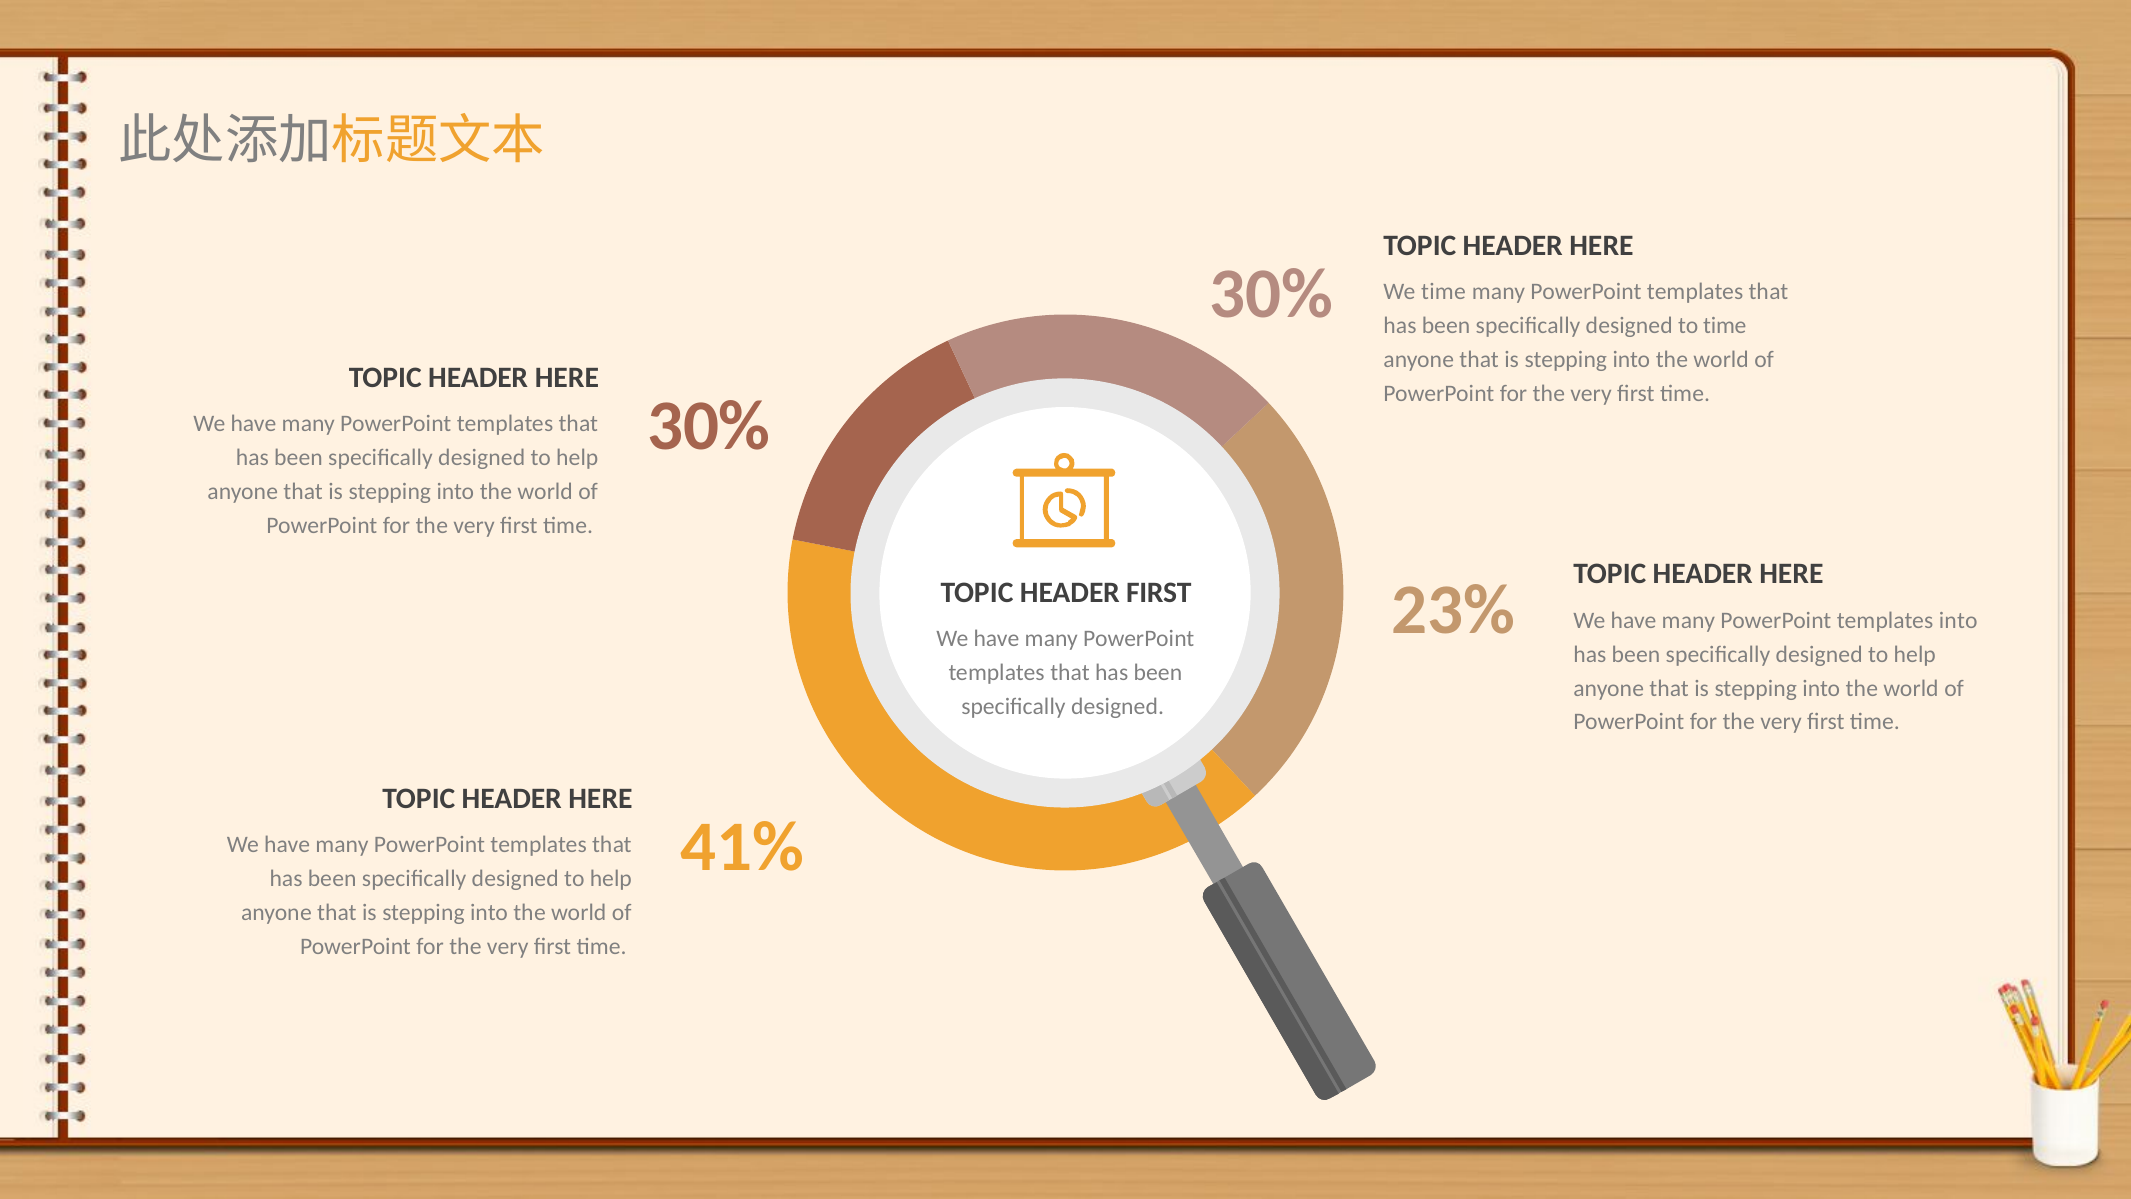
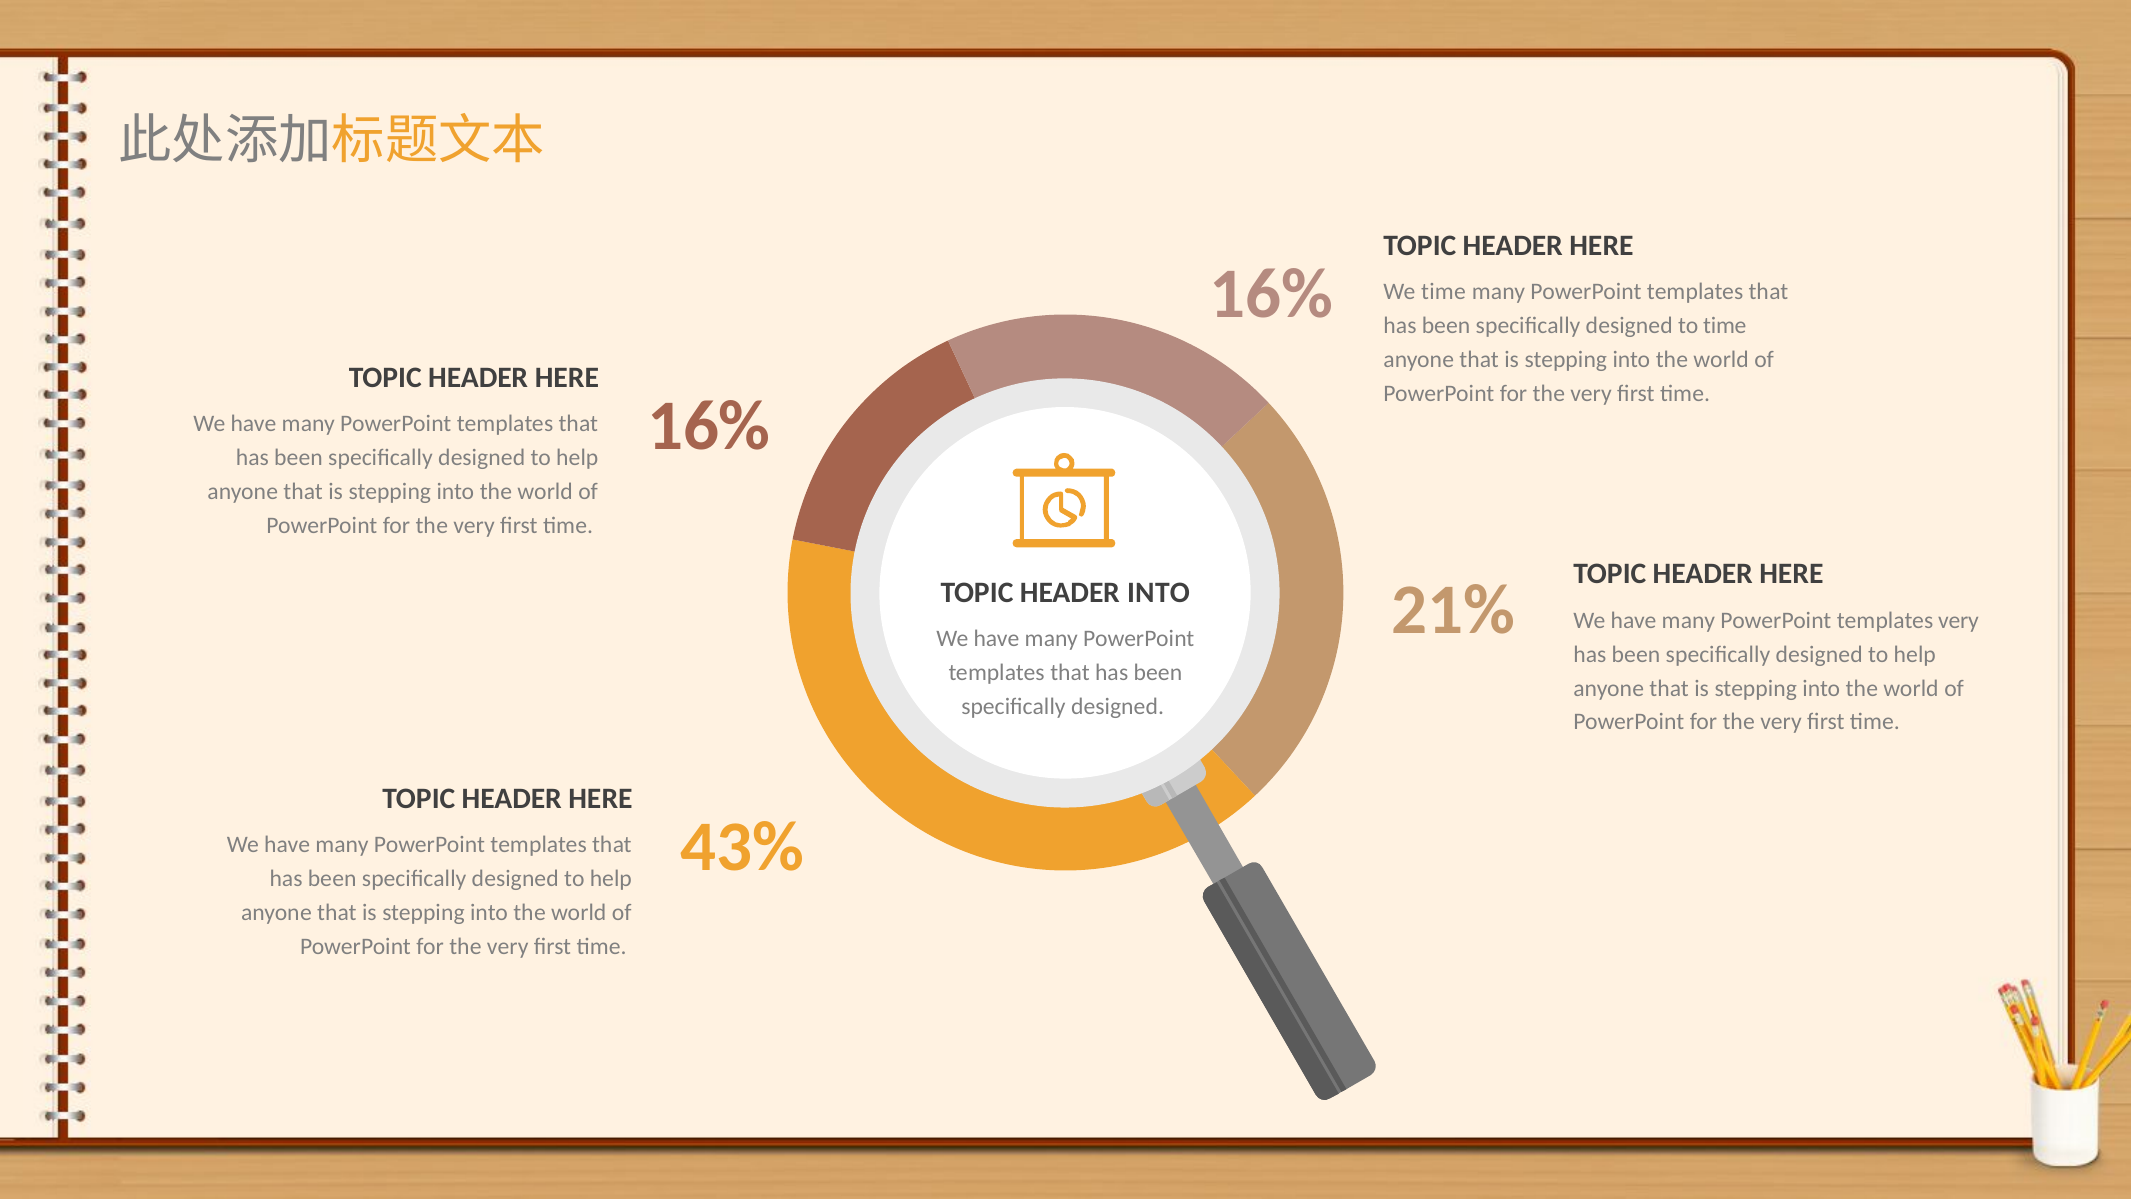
30%: 30% -> 16% (1271, 294)
30%: 30% -> 16% (709, 426)
HEADER FIRST: FIRST -> INTO (1159, 592)
23%: 23% -> 21% (1453, 610)
templates into: into -> very (1958, 620)
41%: 41% -> 43% (742, 847)
